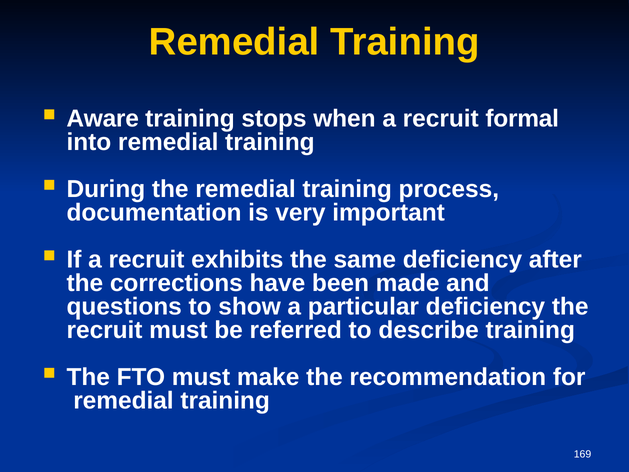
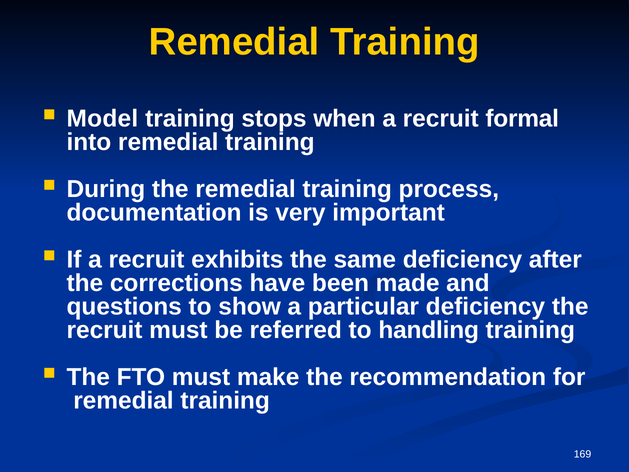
Aware: Aware -> Model (102, 119)
describe: describe -> handling (429, 330)
